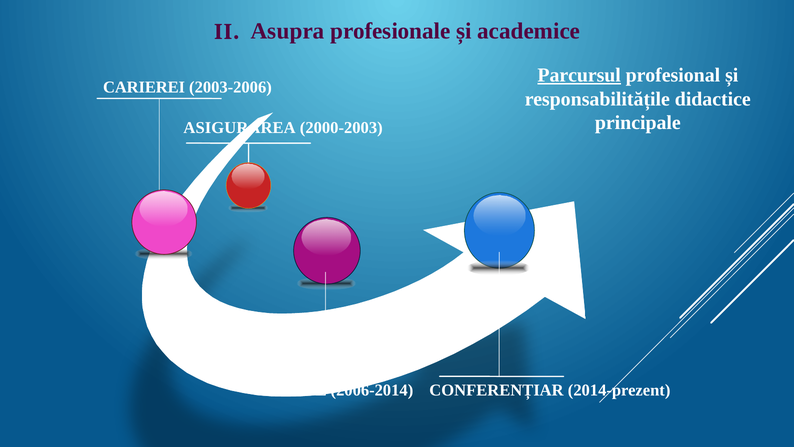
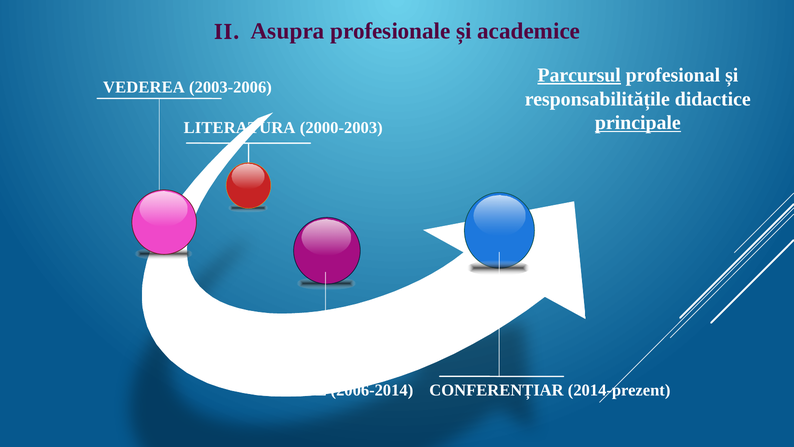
CARIEREI: CARIEREI -> VEDEREA (144, 87)
principale underline: none -> present (638, 123)
ASIGURAREA: ASIGURAREA -> LITERATURA (240, 127)
